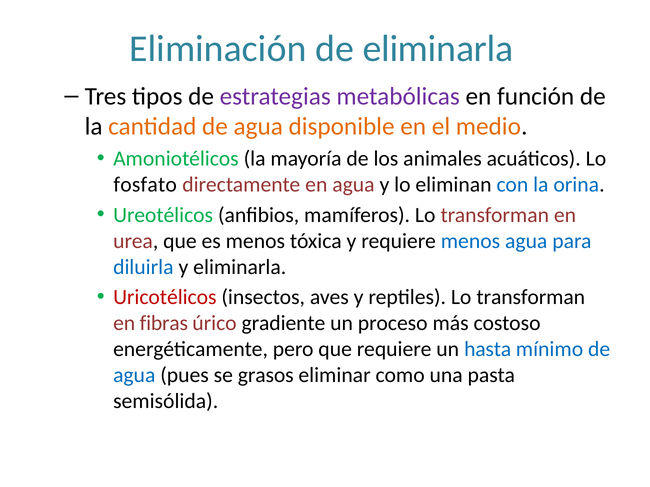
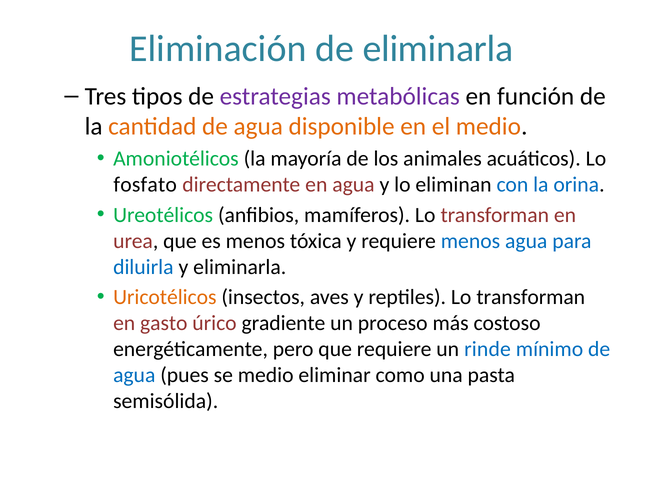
Uricotélicos colour: red -> orange (165, 297)
fibras: fibras -> gasto (164, 323)
hasta: hasta -> rinde (487, 349)
se grasos: grasos -> medio (266, 375)
